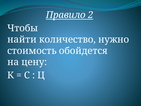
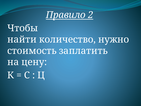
обойдется: обойдется -> заплатить (83, 51)
